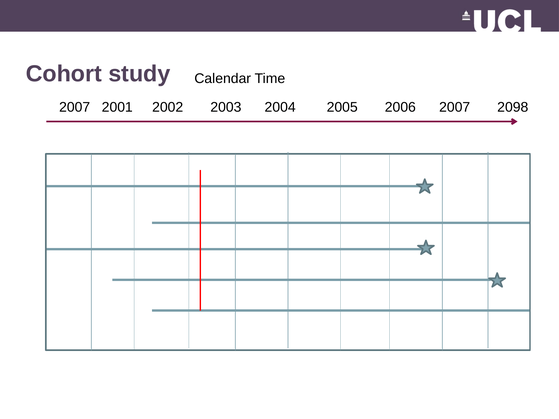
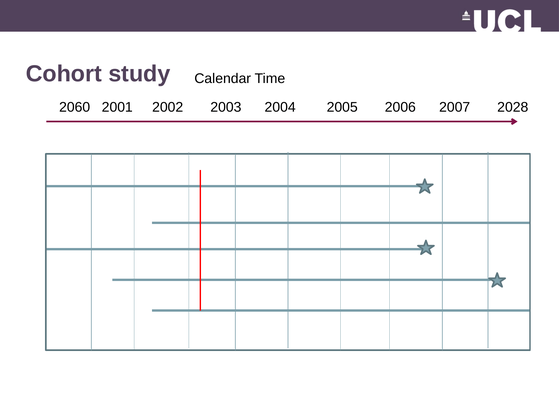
2007: 2007 -> 2060 (75, 107)
2098: 2098 -> 2028 (513, 107)
